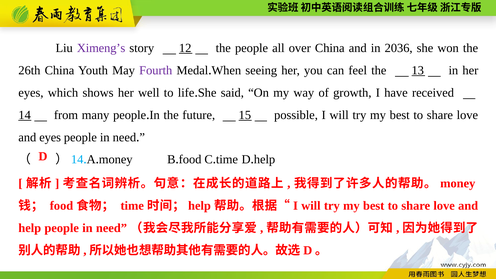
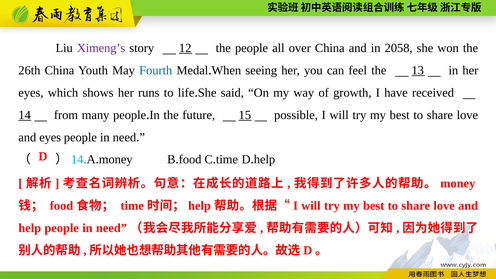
2036: 2036 -> 2058 (399, 48)
Fourth colour: purple -> blue (156, 70)
well: well -> runs (149, 93)
